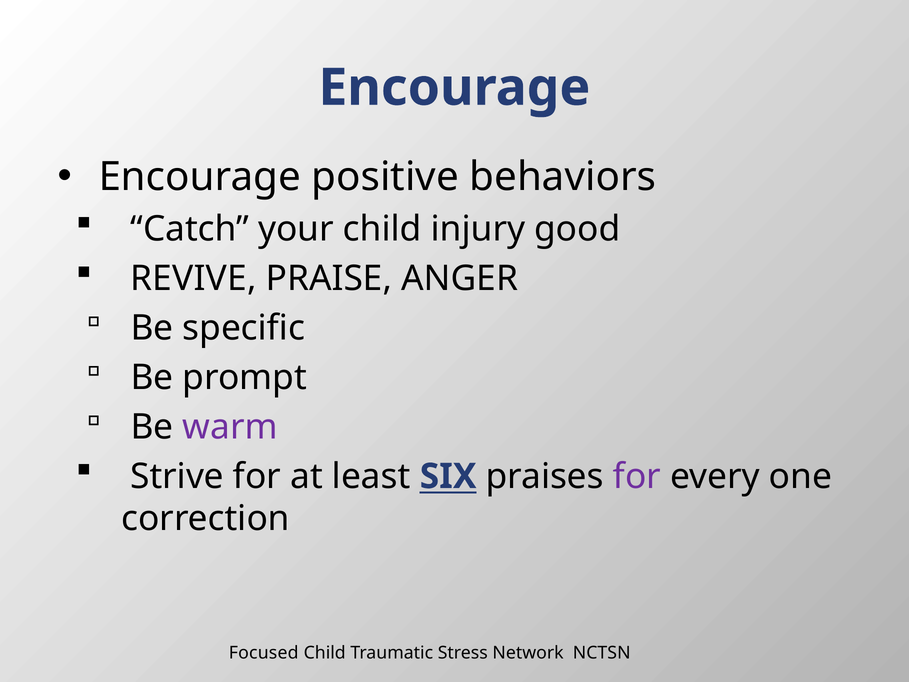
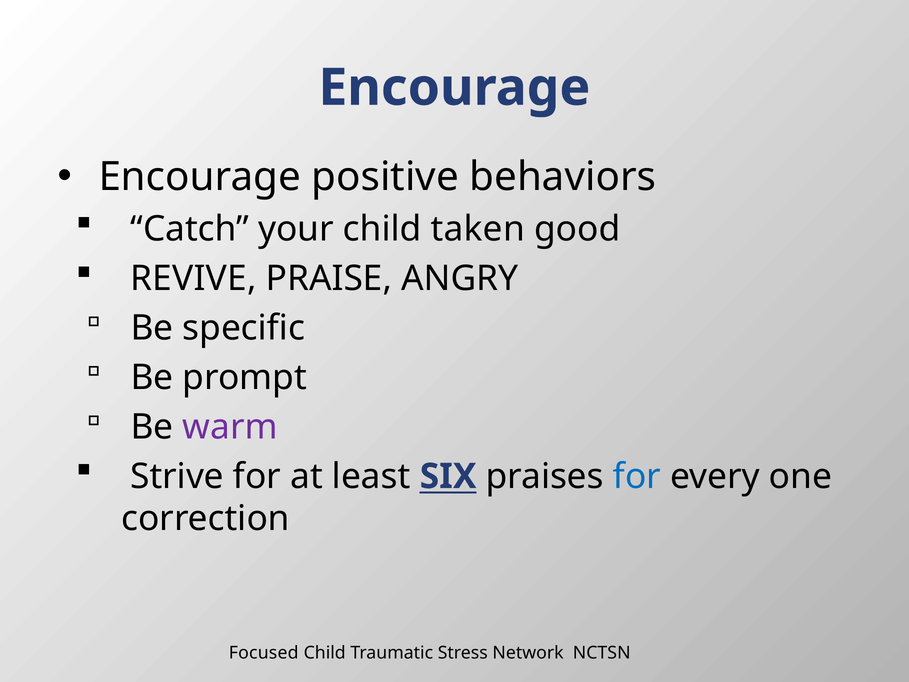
injury: injury -> taken (478, 229)
ANGER: ANGER -> ANGRY (460, 279)
for colour: purple -> blue (637, 476)
